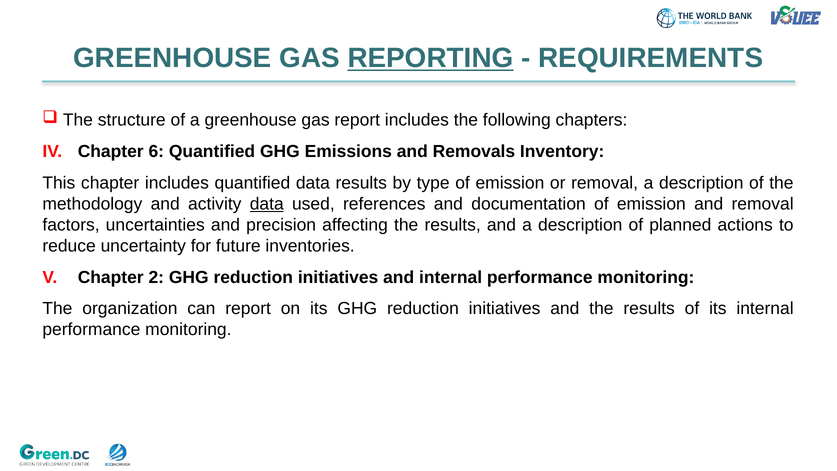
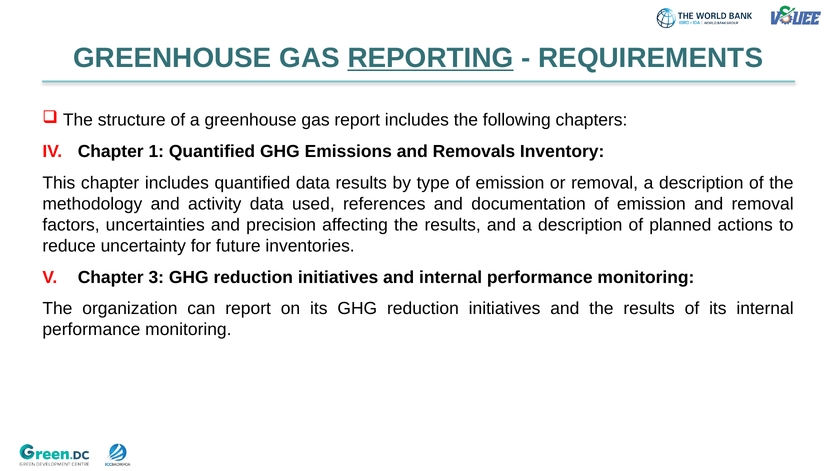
6: 6 -> 1 (156, 152)
data underline: present -> none (267, 204)
2: 2 -> 3 (156, 277)
